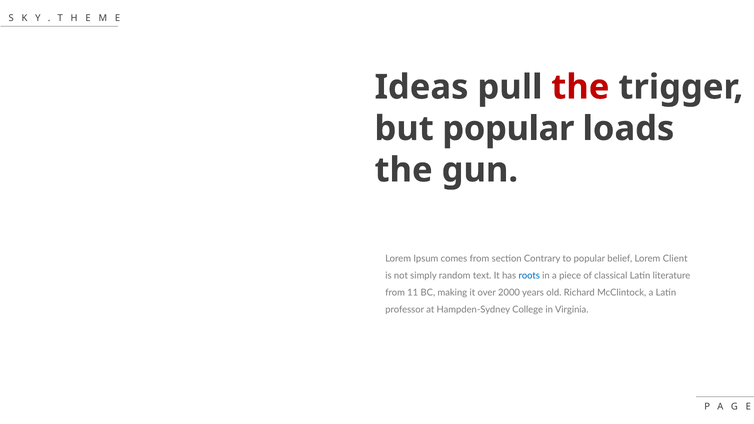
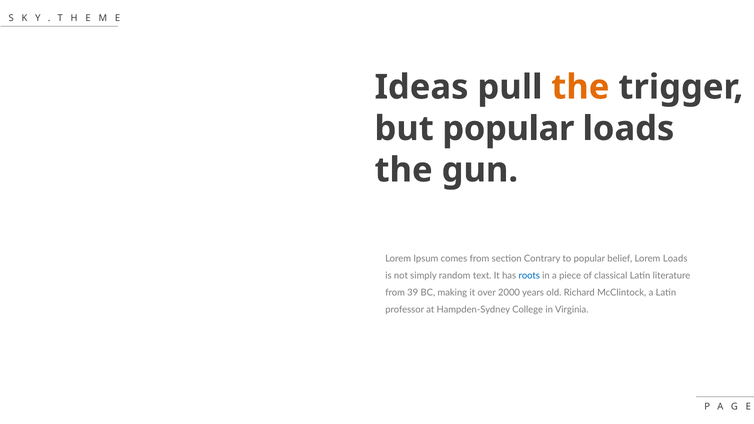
the colour: red -> orange (580, 87)
Lorem Client: Client -> Loads (675, 259)
11: 11 -> 39 (413, 293)
